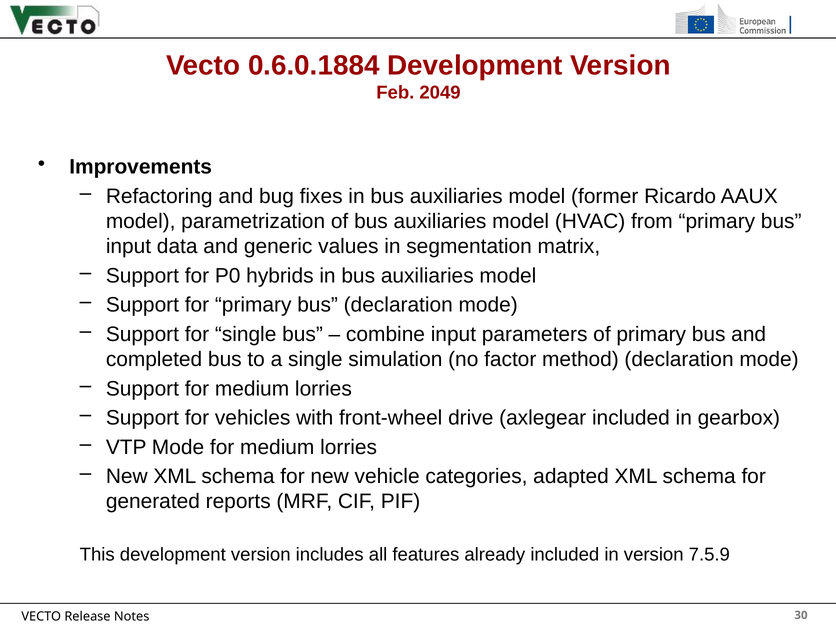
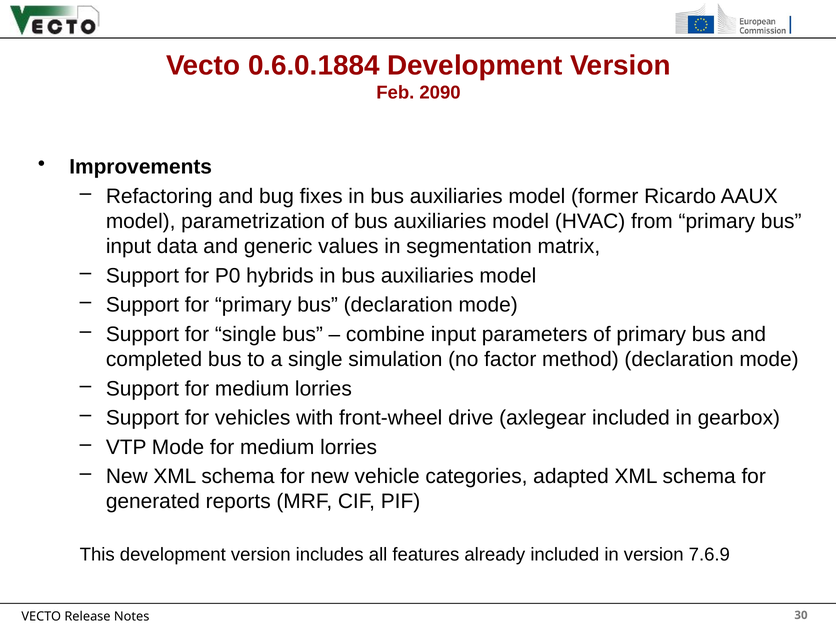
2049: 2049 -> 2090 (440, 93)
7.5.9: 7.5.9 -> 7.6.9 (709, 555)
